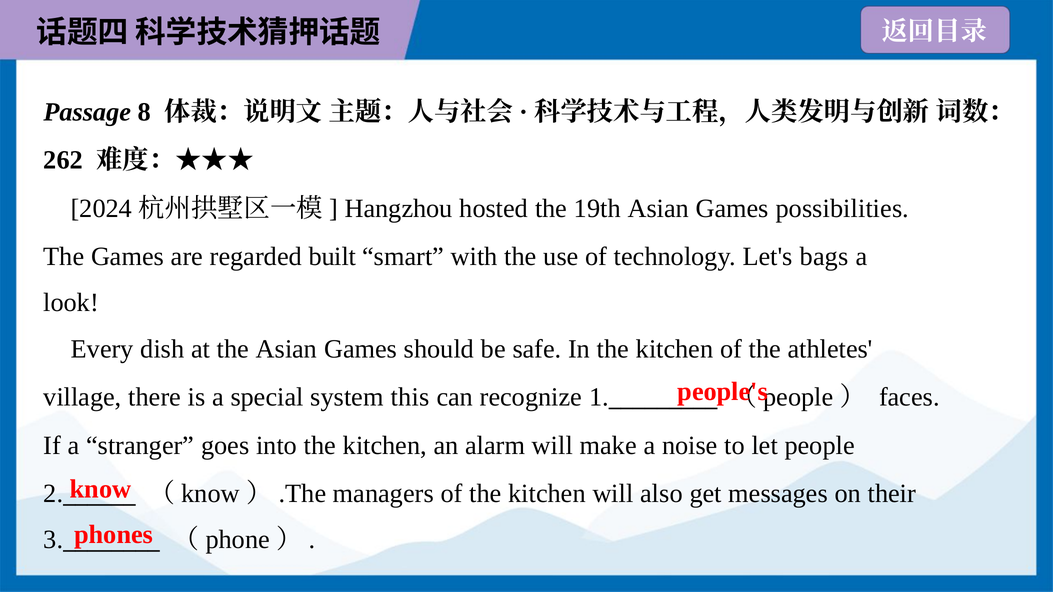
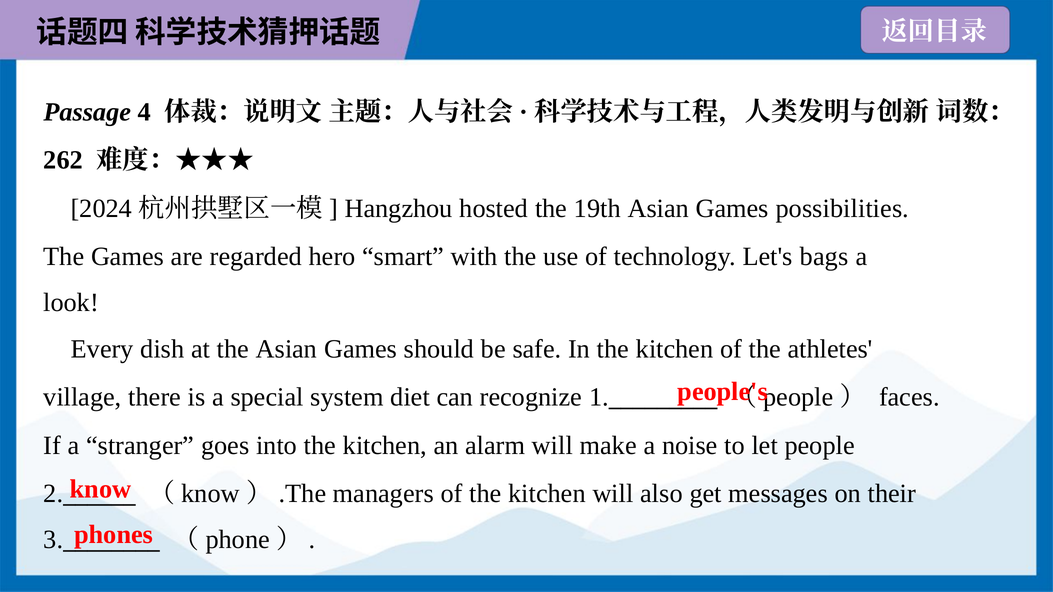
8: 8 -> 4 (144, 112)
built: built -> hero (332, 257)
this: this -> diet (410, 397)
